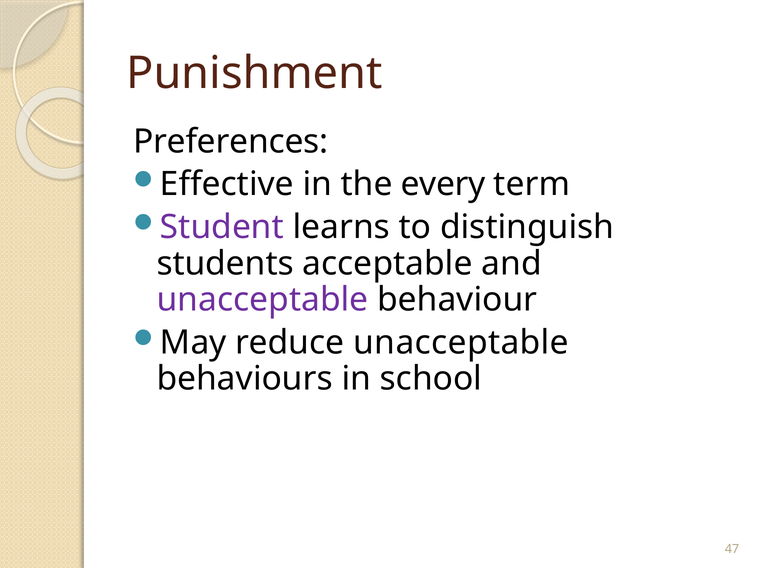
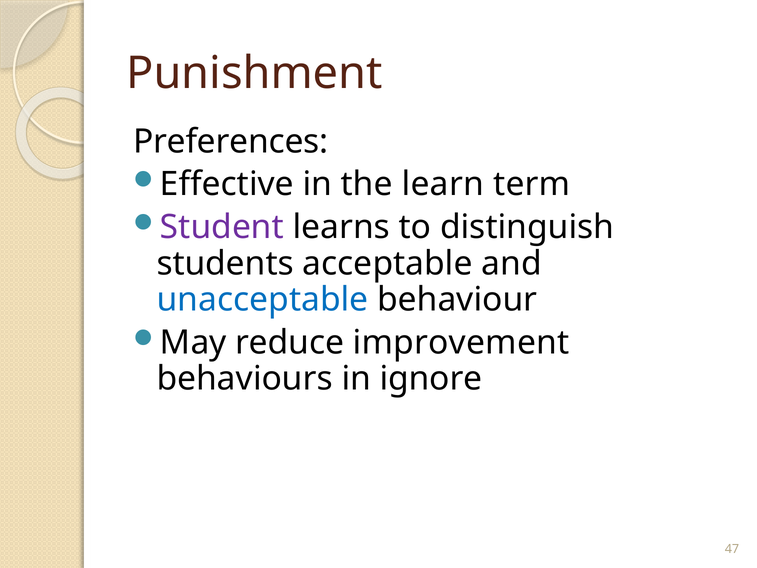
every: every -> learn (443, 184)
unacceptable colour: purple -> blue (263, 300)
reduce unacceptable: unacceptable -> improvement (461, 342)
school: school -> ignore (431, 379)
